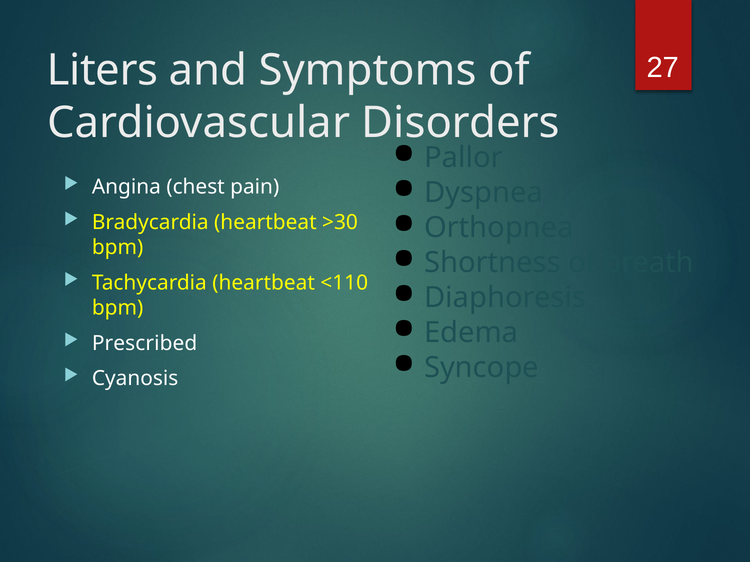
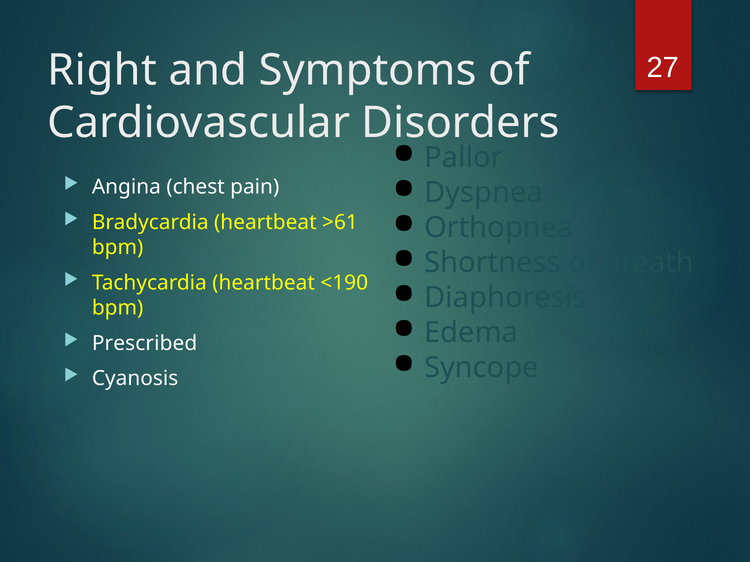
Liters: Liters -> Right (102, 70)
>30: >30 -> >61 (340, 223)
<110: <110 -> <190 (344, 283)
